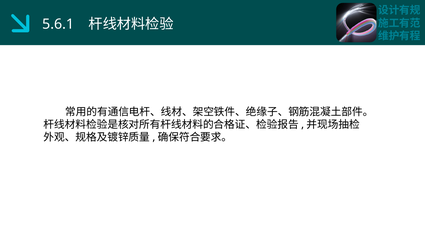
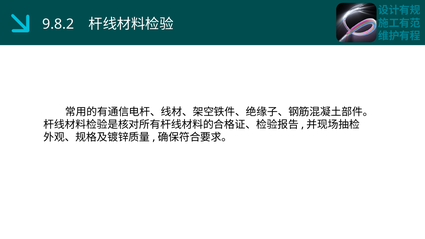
5.6.1: 5.6.1 -> 9.8.2 (58, 24)
